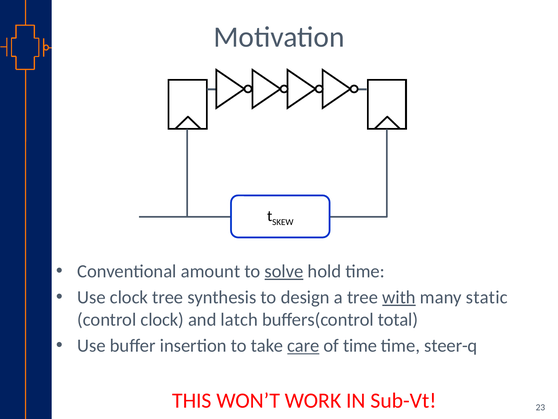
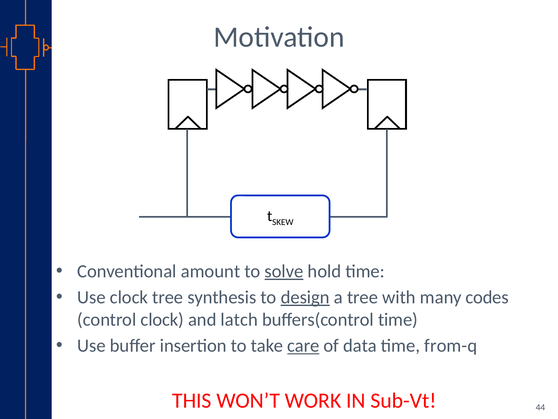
design underline: none -> present (305, 297)
with underline: present -> none (399, 297)
static: static -> codes (487, 297)
buffers(control total: total -> time (398, 319)
of time: time -> data (360, 345)
steer-q: steer-q -> from-q (451, 345)
23: 23 -> 44 (540, 407)
